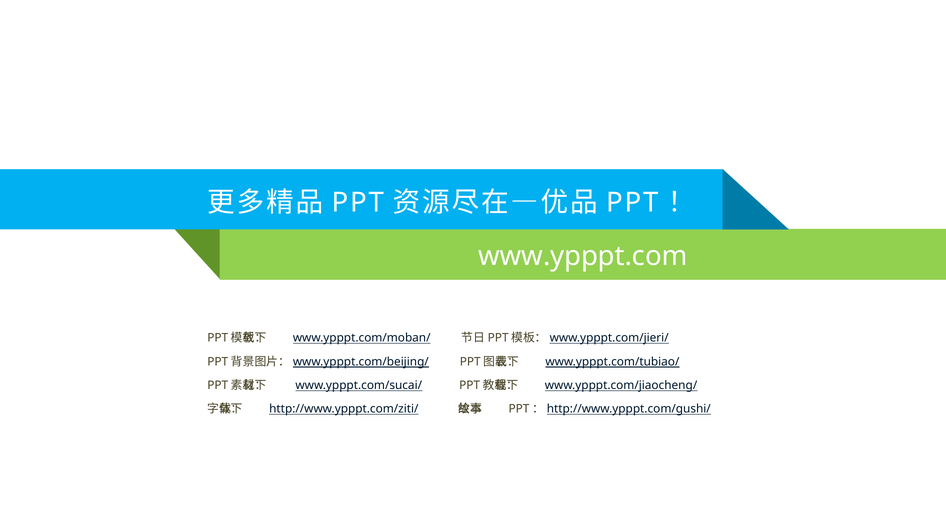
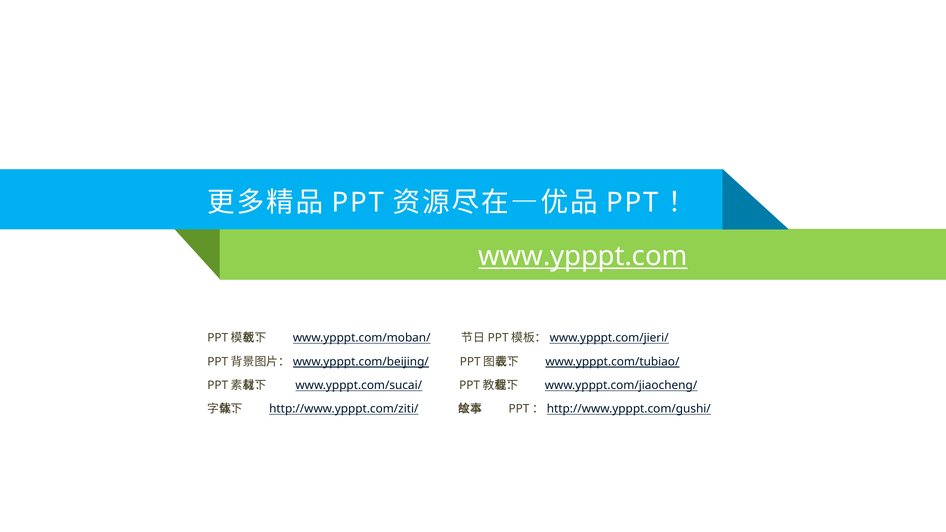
www.ypppt.com underline: none -> present (583, 256)
